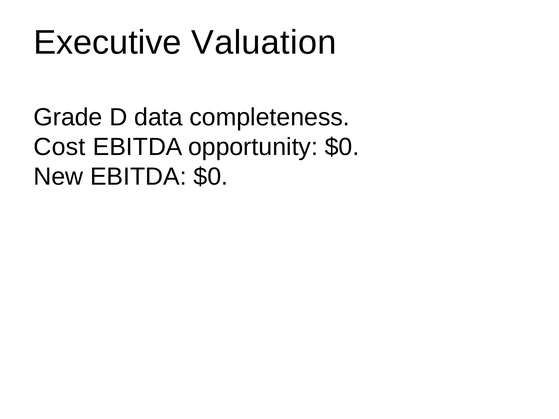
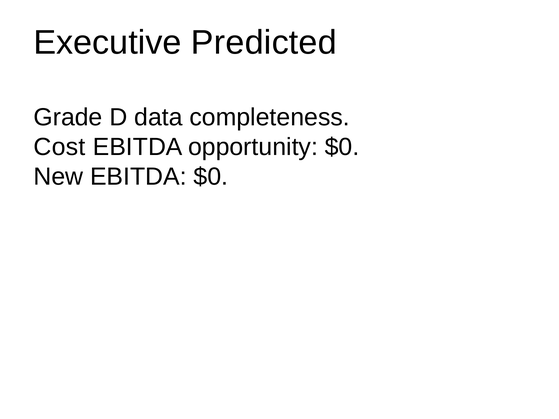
Valuation: Valuation -> Predicted (264, 42)
